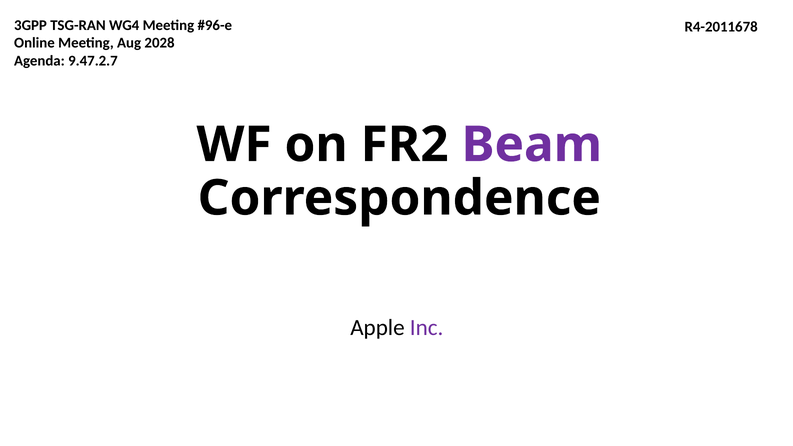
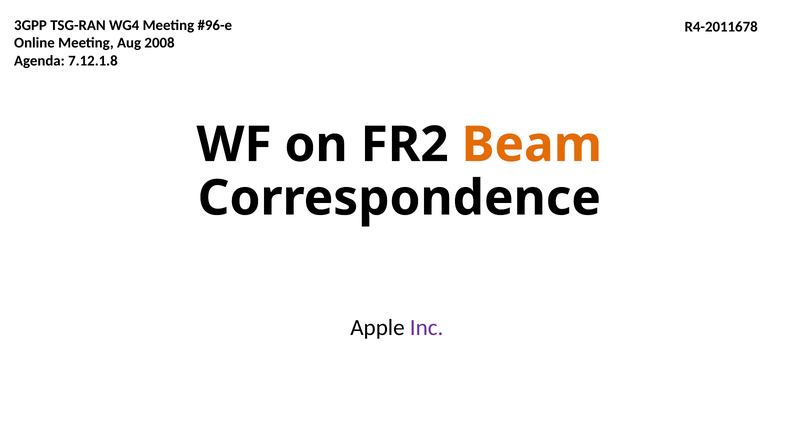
2028: 2028 -> 2008 (160, 43)
9.47.2.7: 9.47.2.7 -> 7.12.1.8 (93, 61)
Beam colour: purple -> orange (532, 145)
